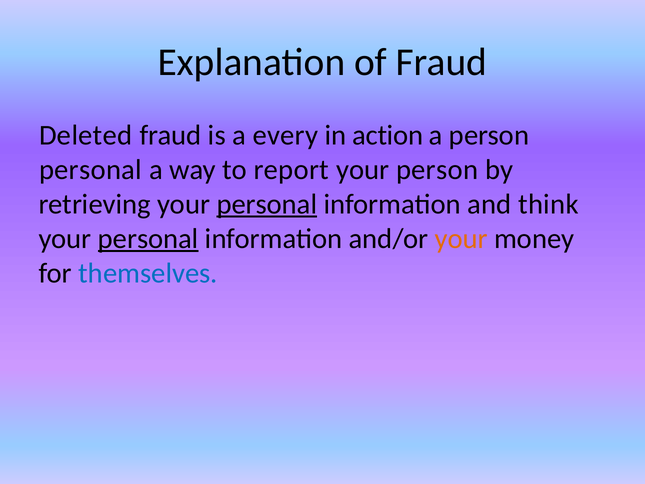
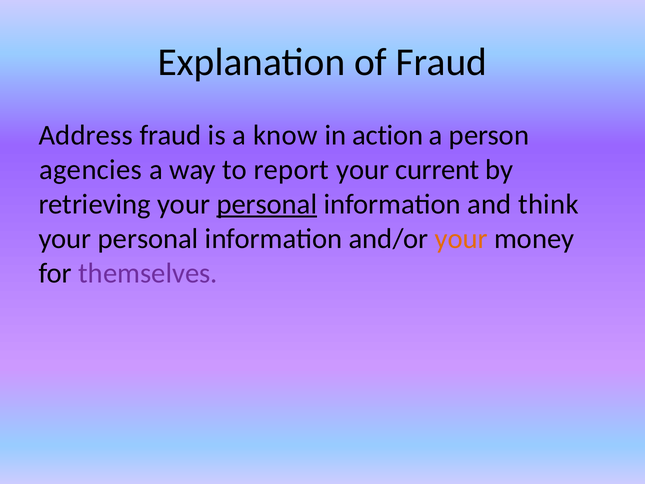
Deleted: Deleted -> Address (86, 135)
every: every -> know (285, 135)
personal: personal -> agencies (91, 170)
your person: person -> current (437, 170)
personal underline: present -> none (148, 239)
themselves colour: blue -> purple (148, 273)
